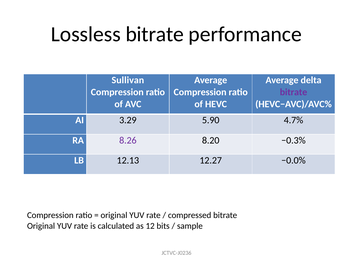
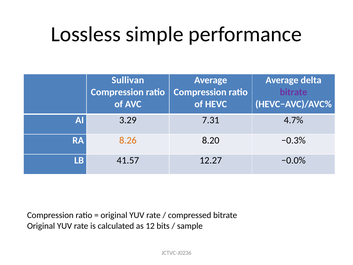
Lossless bitrate: bitrate -> simple (155, 34)
5.90: 5.90 -> 7.31 (211, 120)
8.26 colour: purple -> orange (128, 140)
12.13: 12.13 -> 41.57 (128, 160)
